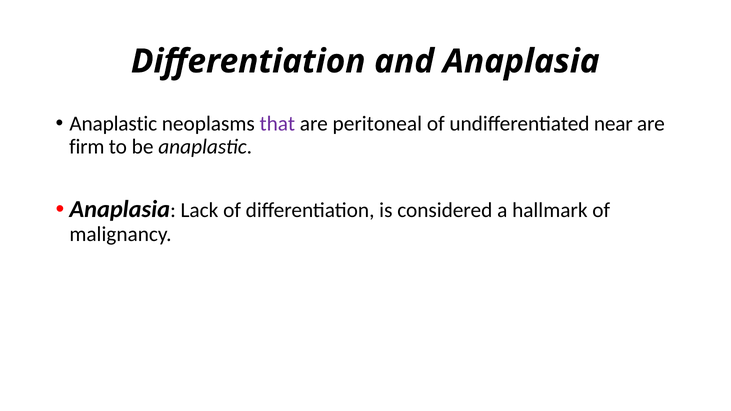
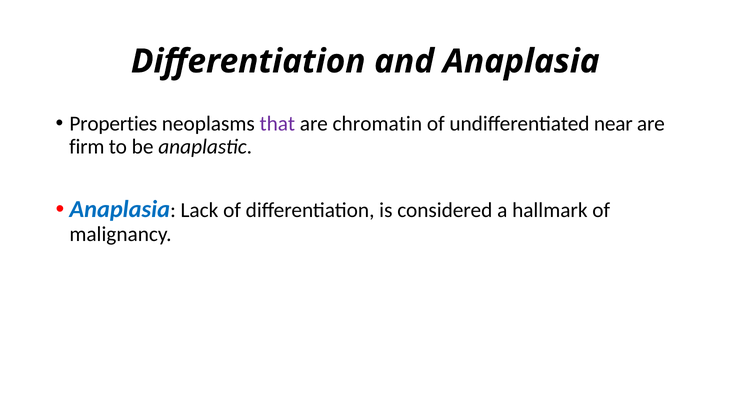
Anaplastic: Anaplastic -> Properties (113, 124)
peritoneal: peritoneal -> chromatin (377, 124)
Anaplasia colour: black -> blue (120, 210)
